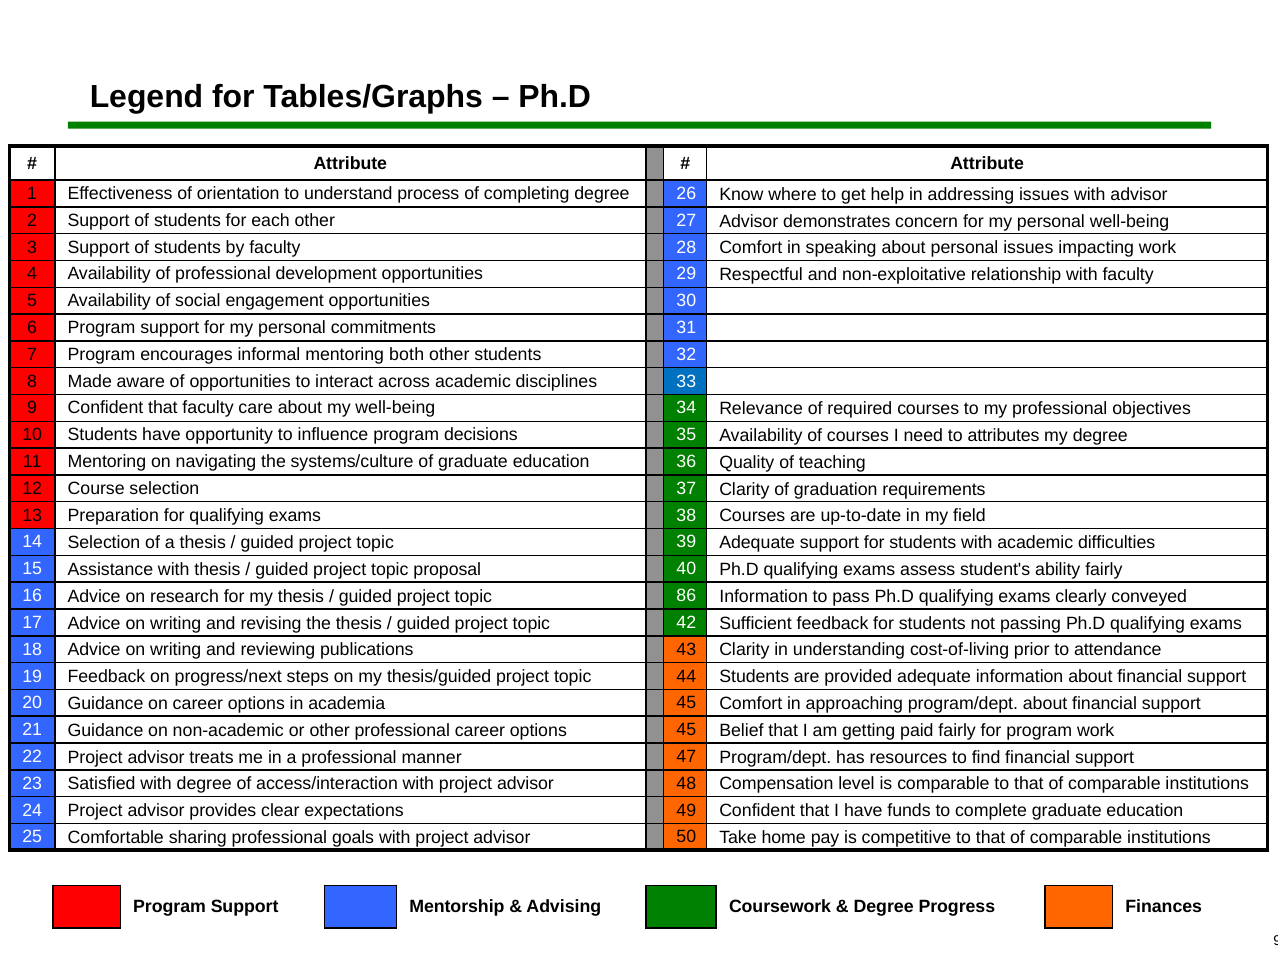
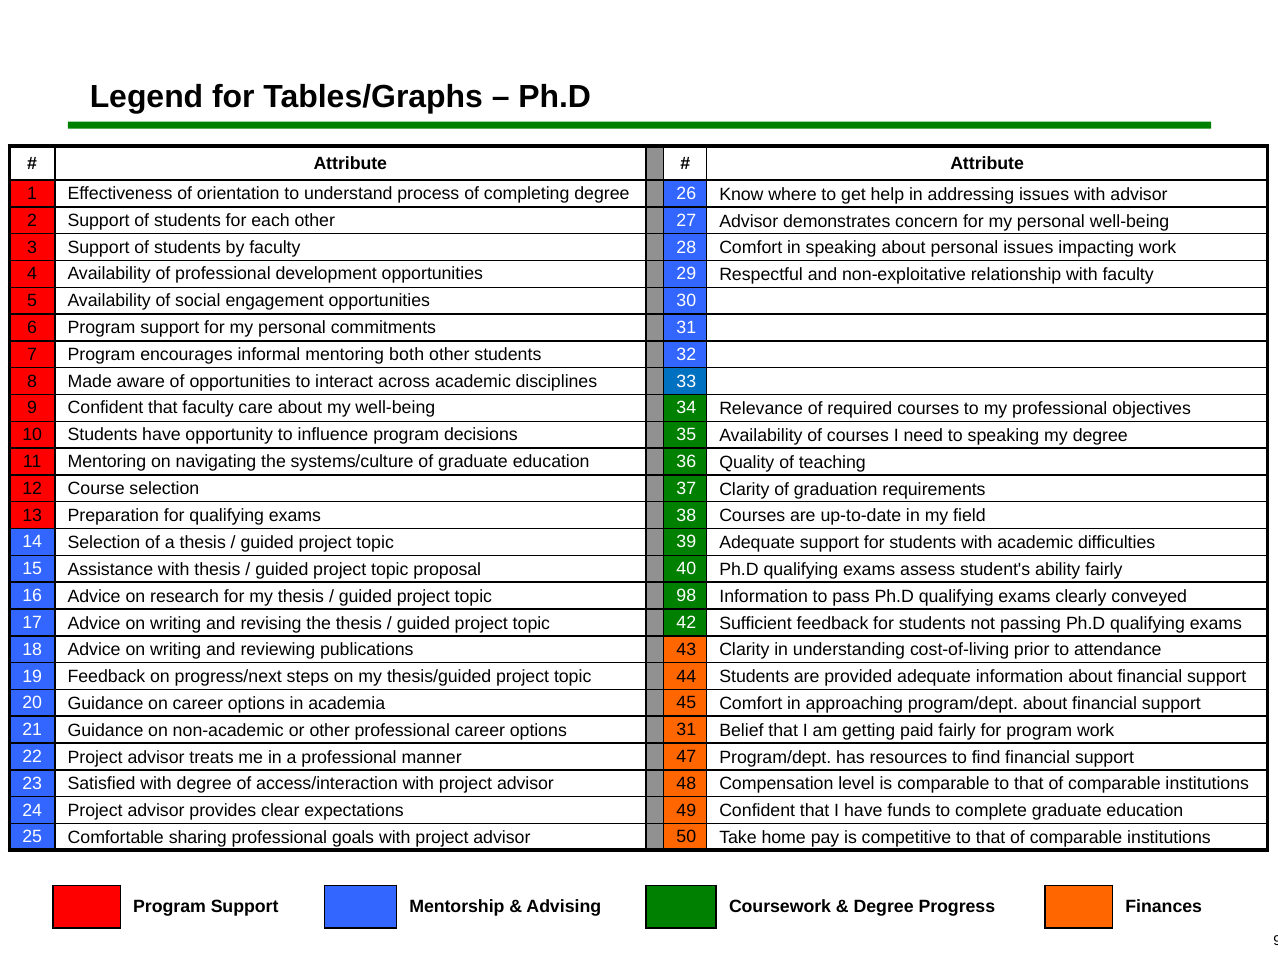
to attributes: attributes -> speaking (1003, 436)
86: 86 -> 98 (686, 596)
options 45: 45 -> 31 (686, 730)
